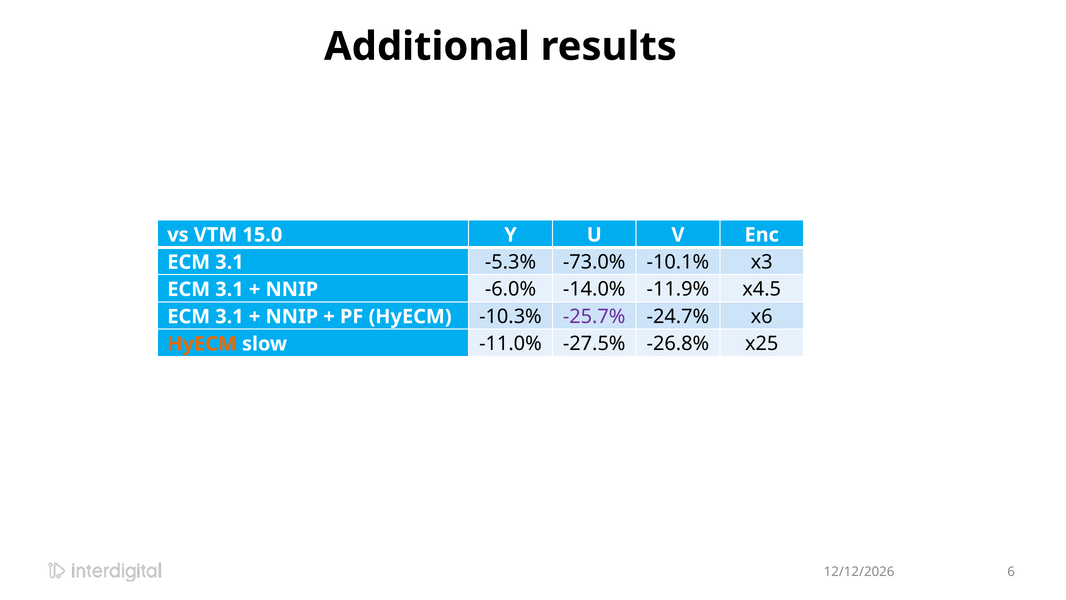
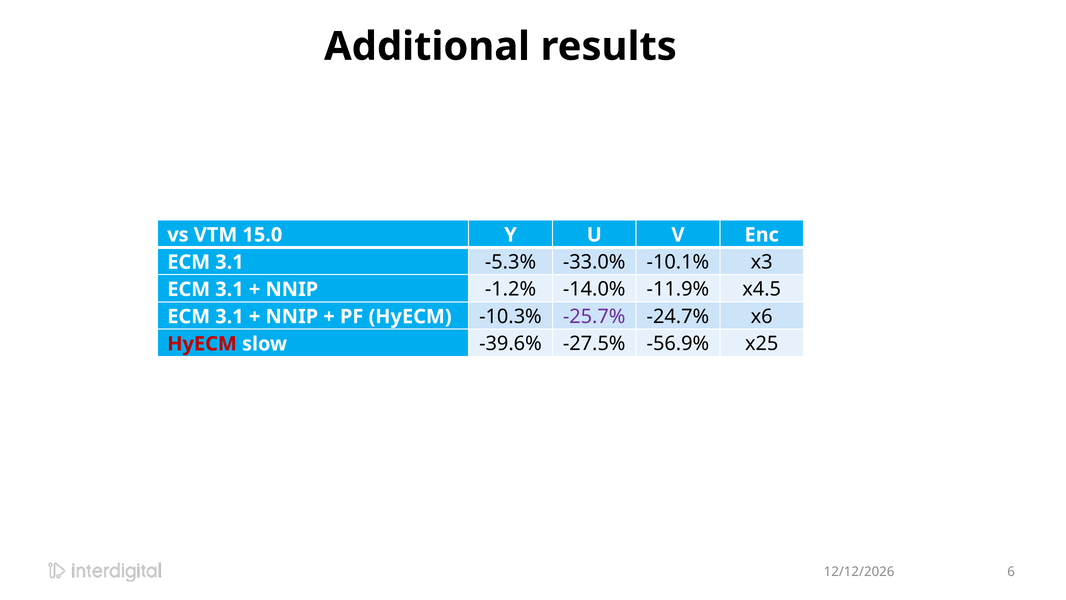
-73.0%: -73.0% -> -33.0% (594, 262)
-6.0%: -6.0% -> -1.2% (511, 289)
HyECM colour: orange -> red (202, 344)
-11.0%: -11.0% -> -39.6% (510, 344)
-26.8%: -26.8% -> -56.9% (678, 344)
